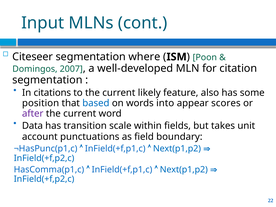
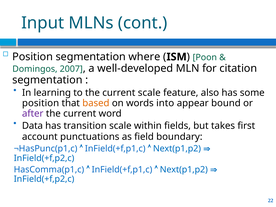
Citeseer: Citeseer -> Position (33, 57)
citations: citations -> learning (52, 93)
current likely: likely -> scale (149, 93)
based colour: blue -> orange (96, 103)
scores: scores -> bound (226, 103)
unit: unit -> first (246, 126)
